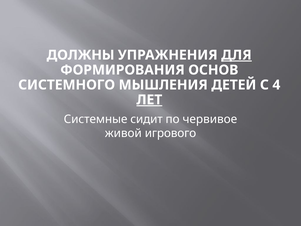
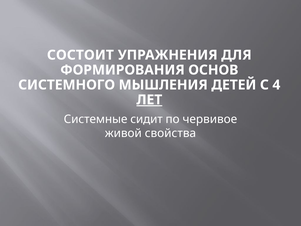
ДОЛЖНЫ: ДОЛЖНЫ -> СОСТОИТ (80, 55)
ДЛЯ underline: present -> none (236, 55)
игрового: игрового -> свойства (170, 133)
